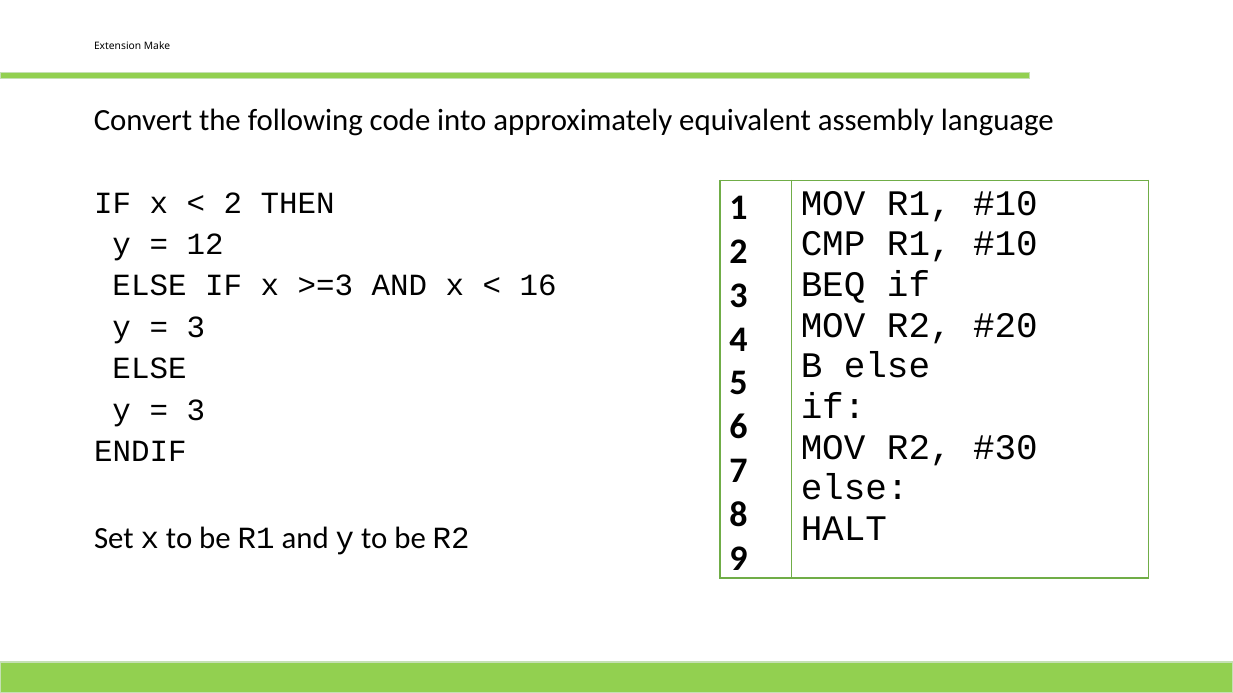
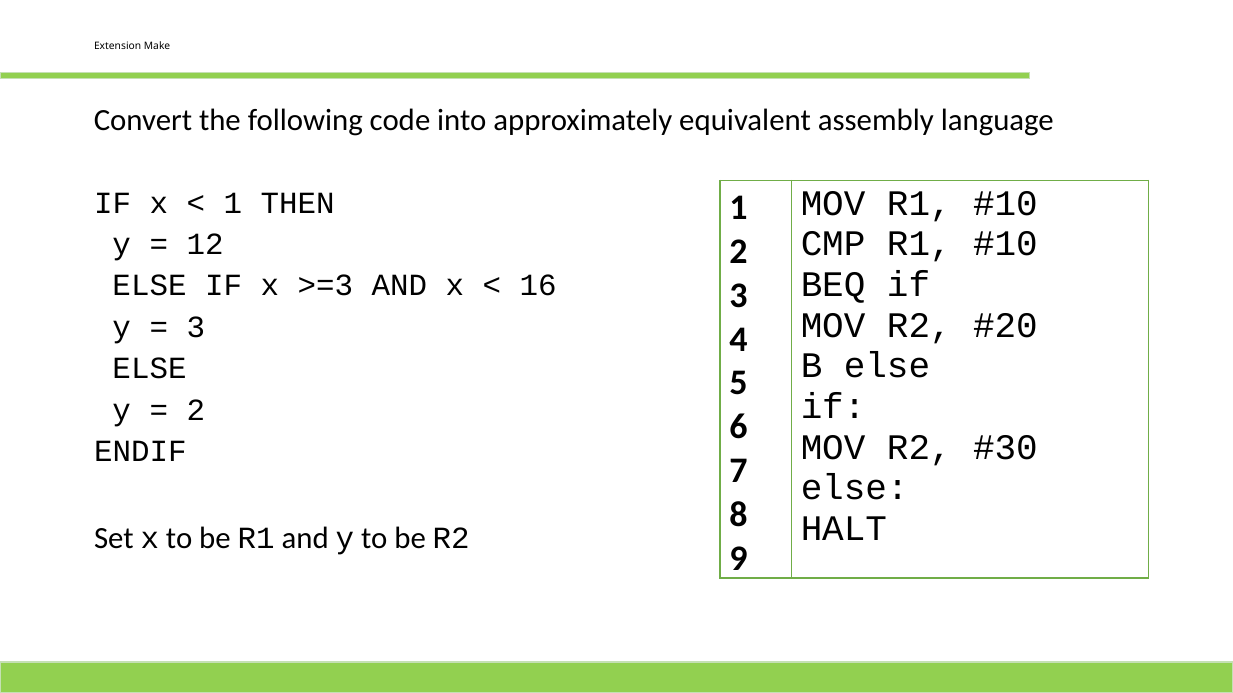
2: 2 -> 1 (233, 203)
3: 3 -> 2 (196, 411)
